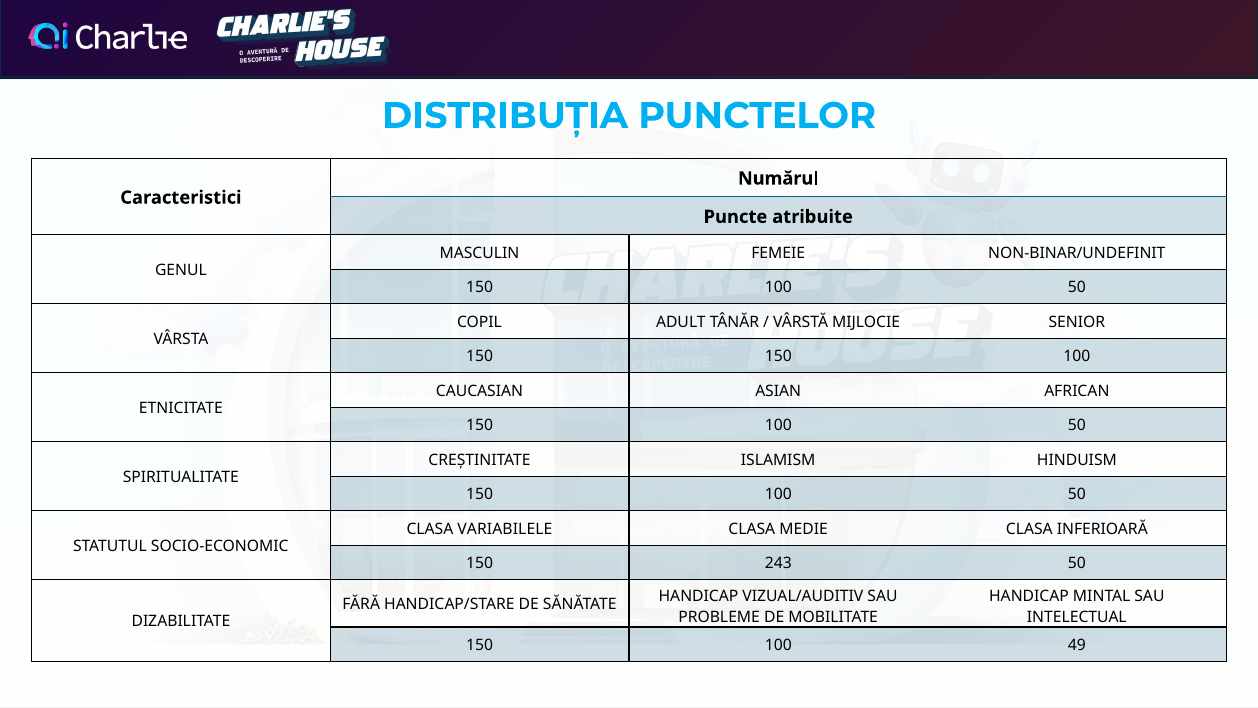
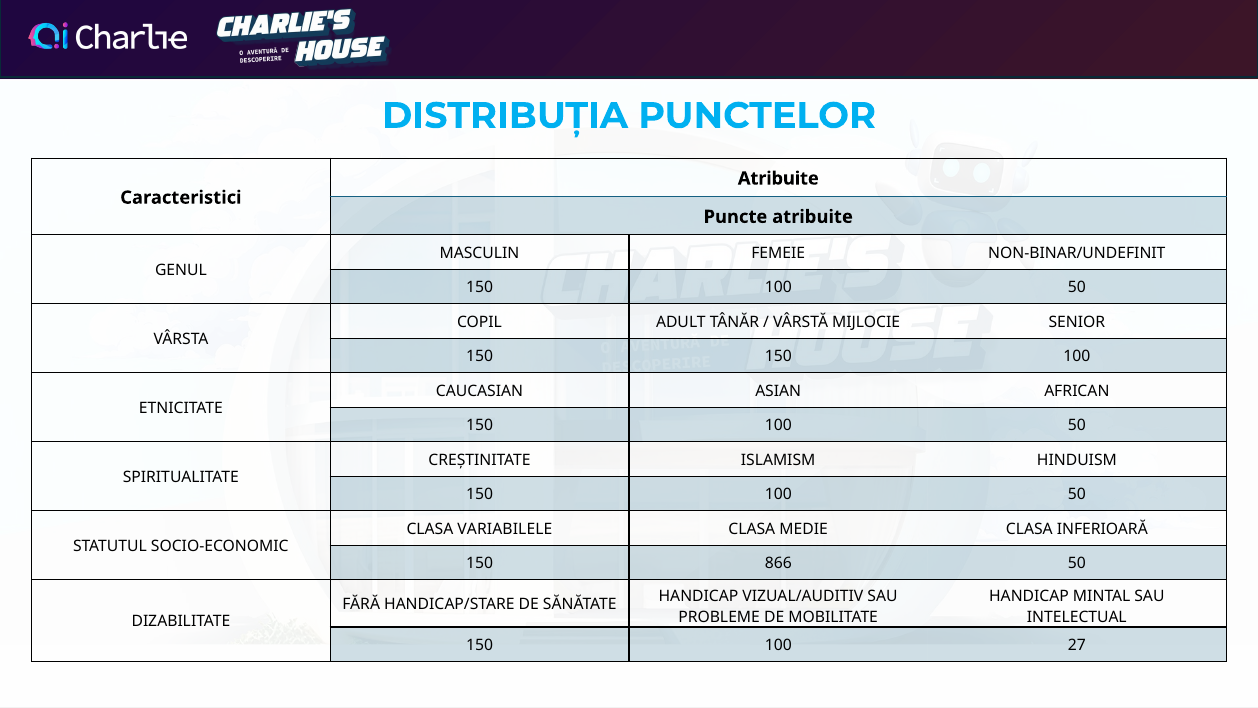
Numărul: Numărul -> Atribuite (778, 178)
243: 243 -> 866 (778, 563)
49: 49 -> 27 (1077, 645)
